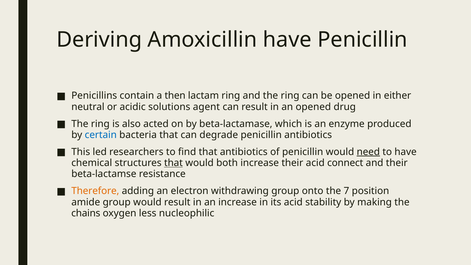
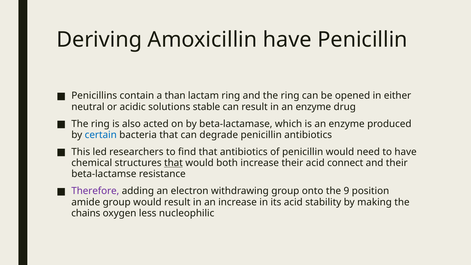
then: then -> than (175, 96)
agent: agent -> stable (206, 107)
in an opened: opened -> enzyme (313, 107)
need underline: present -> none (368, 152)
Therefore colour: orange -> purple (95, 191)
7: 7 -> 9 (346, 191)
